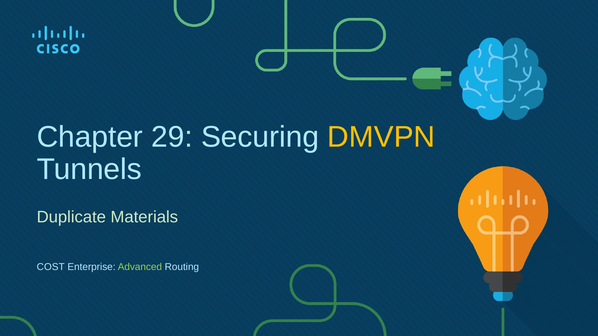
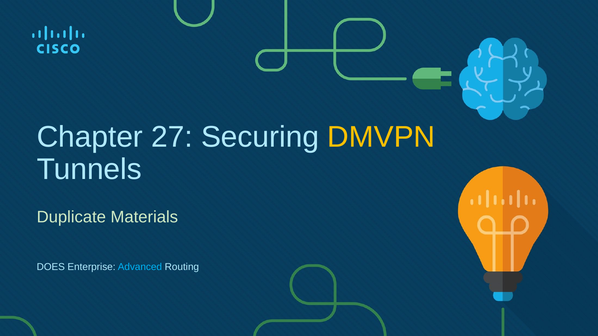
29: 29 -> 27 (172, 137)
COST: COST -> DOES (51, 267)
Advanced colour: light green -> light blue (140, 267)
